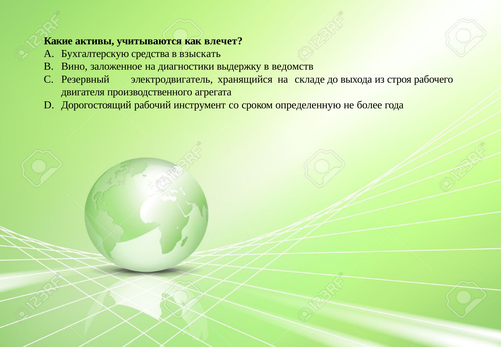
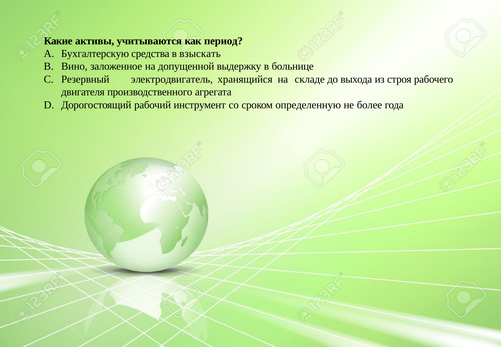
влечет: влечет -> период (223, 41)
диагностики: диагностики -> допущенной (186, 66)
ведомств: ведомств -> больнице (293, 66)
